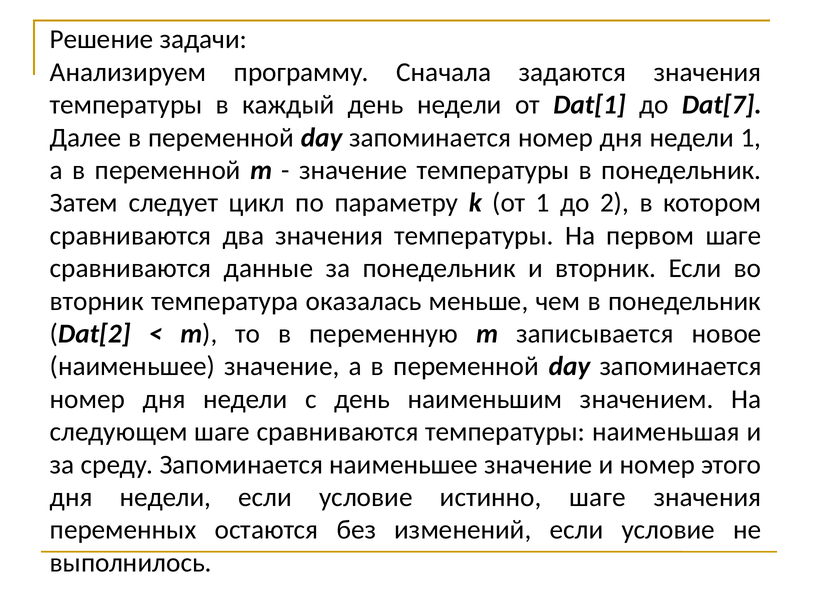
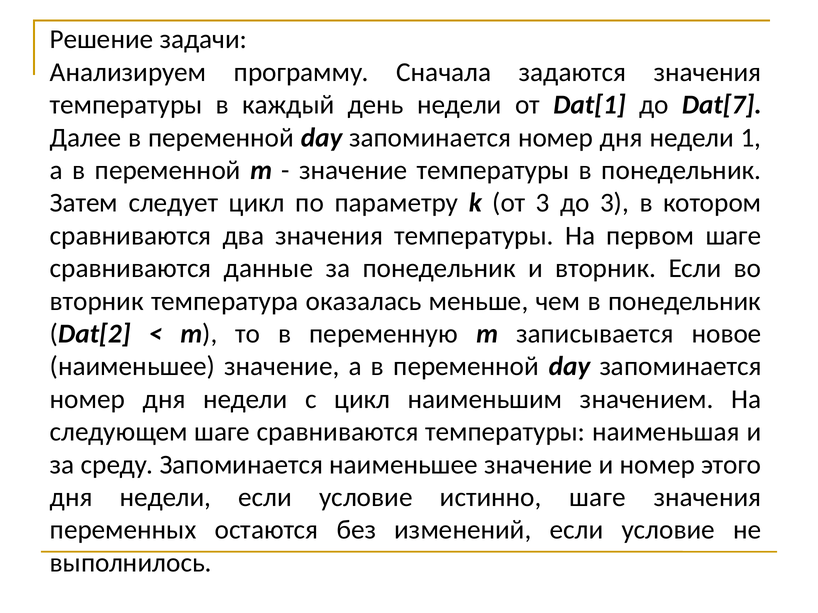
от 1: 1 -> 3 (543, 203)
до 2: 2 -> 3 (615, 203)
с день: день -> цикл (362, 399)
